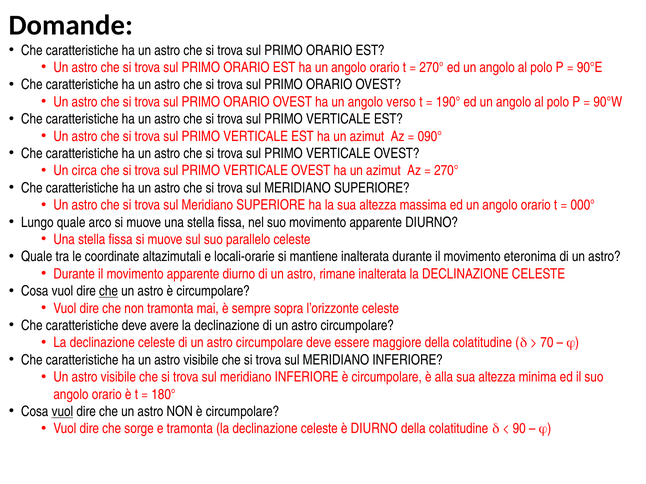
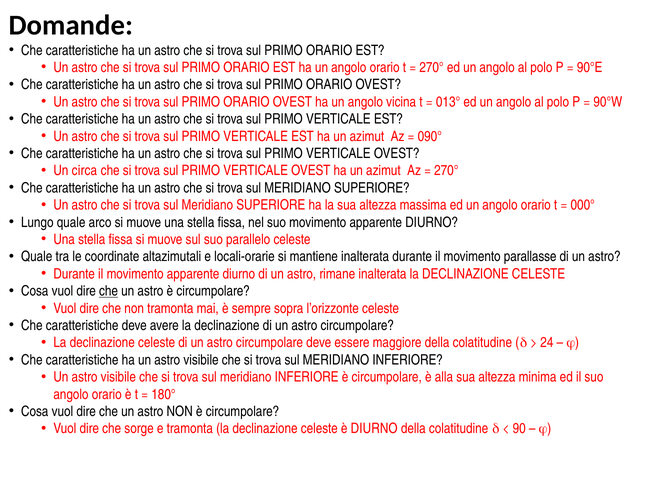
verso: verso -> vicina (401, 102)
190°: 190° -> 013° (448, 102)
eteronima: eteronima -> parallasse (530, 257)
70: 70 -> 24 (547, 343)
vuol underline: present -> none (62, 412)
